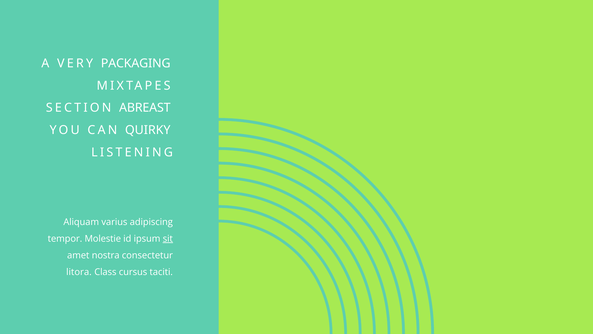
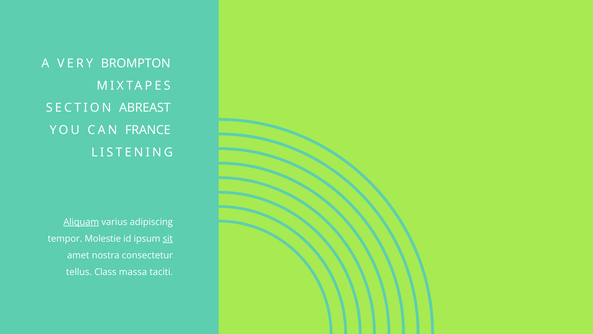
PACKAGING: PACKAGING -> BROMPTON (136, 63)
QUIRKY: QUIRKY -> FRANCE (148, 130)
Aliquam underline: none -> present (81, 222)
litora: litora -> tellus (79, 272)
cursus: cursus -> massa (133, 272)
